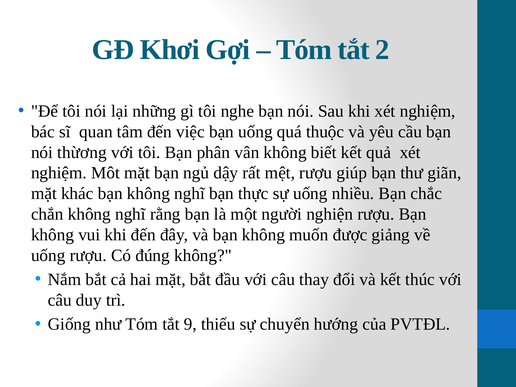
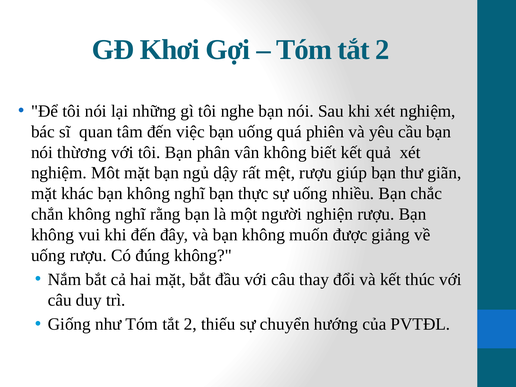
thuộc: thuộc -> phiên (325, 132)
như Tóm tắt 9: 9 -> 2 (190, 324)
